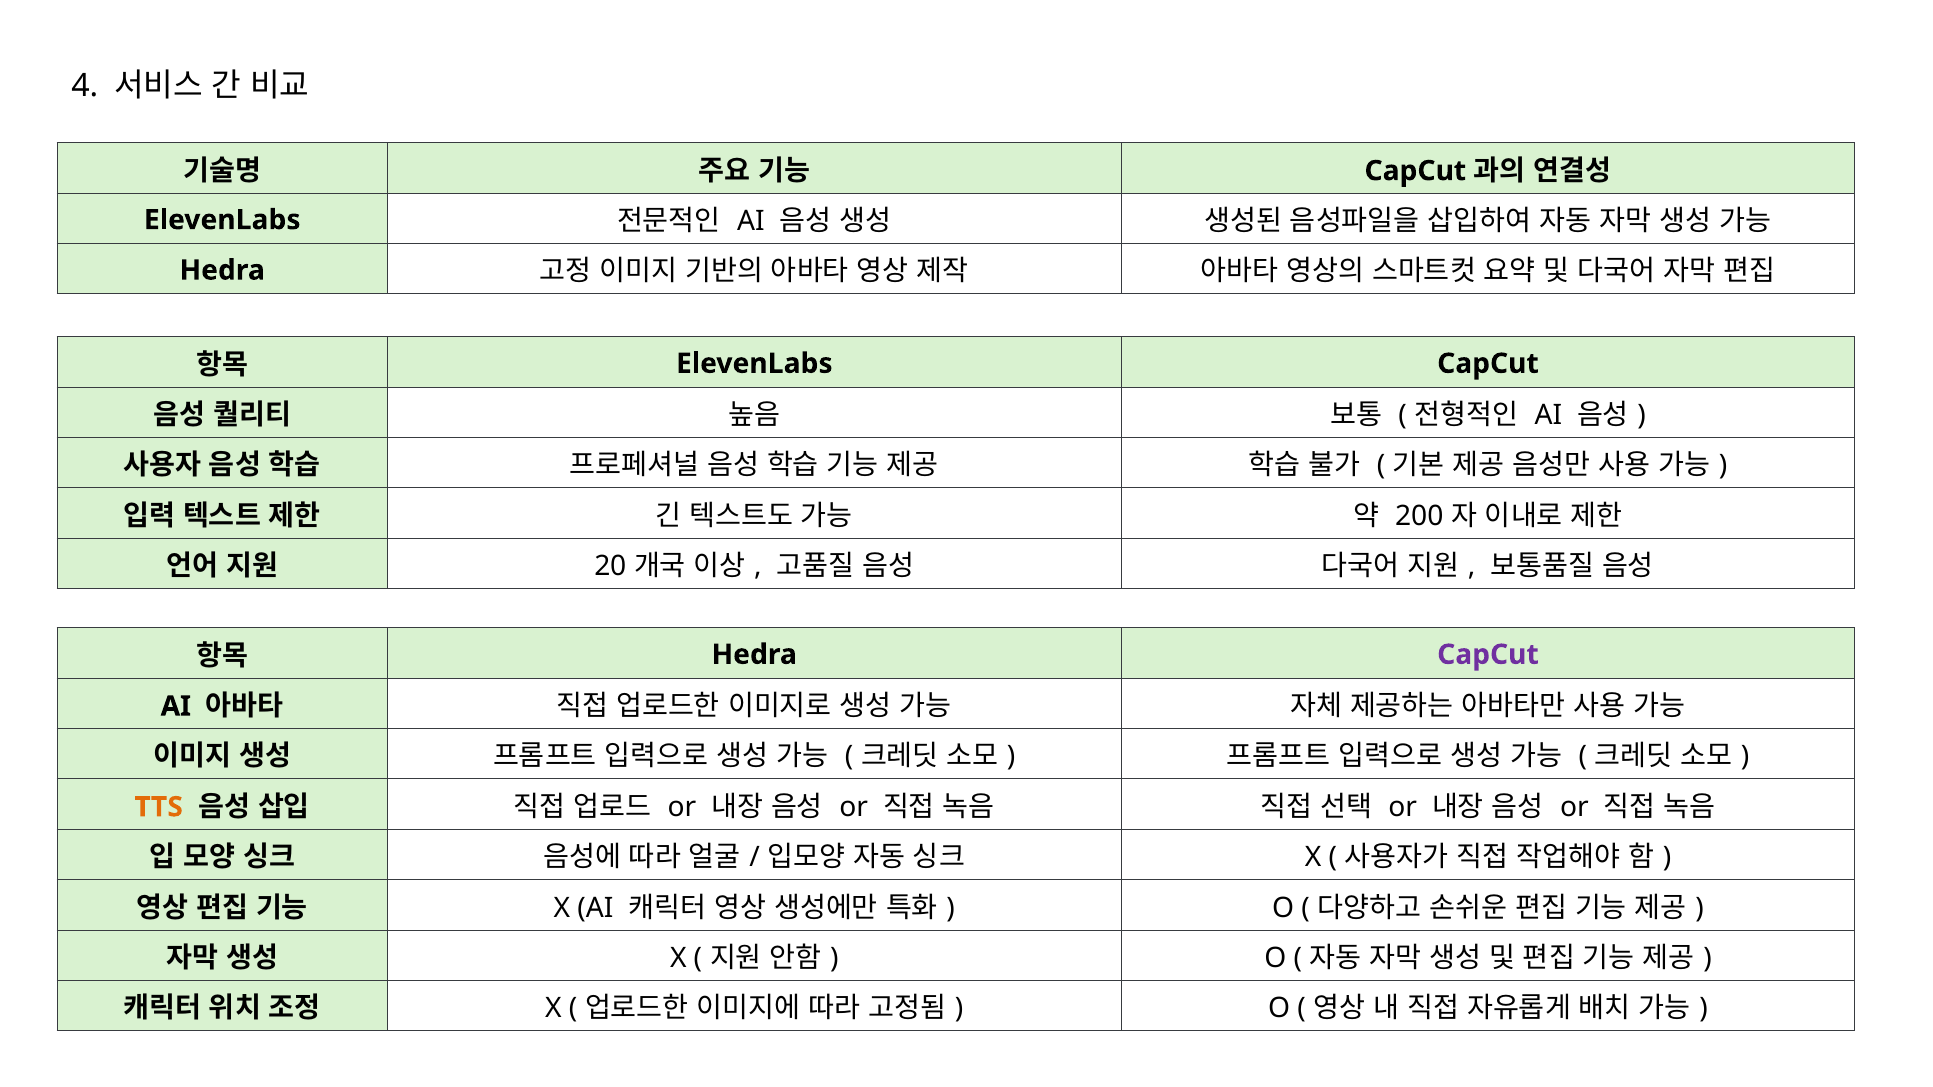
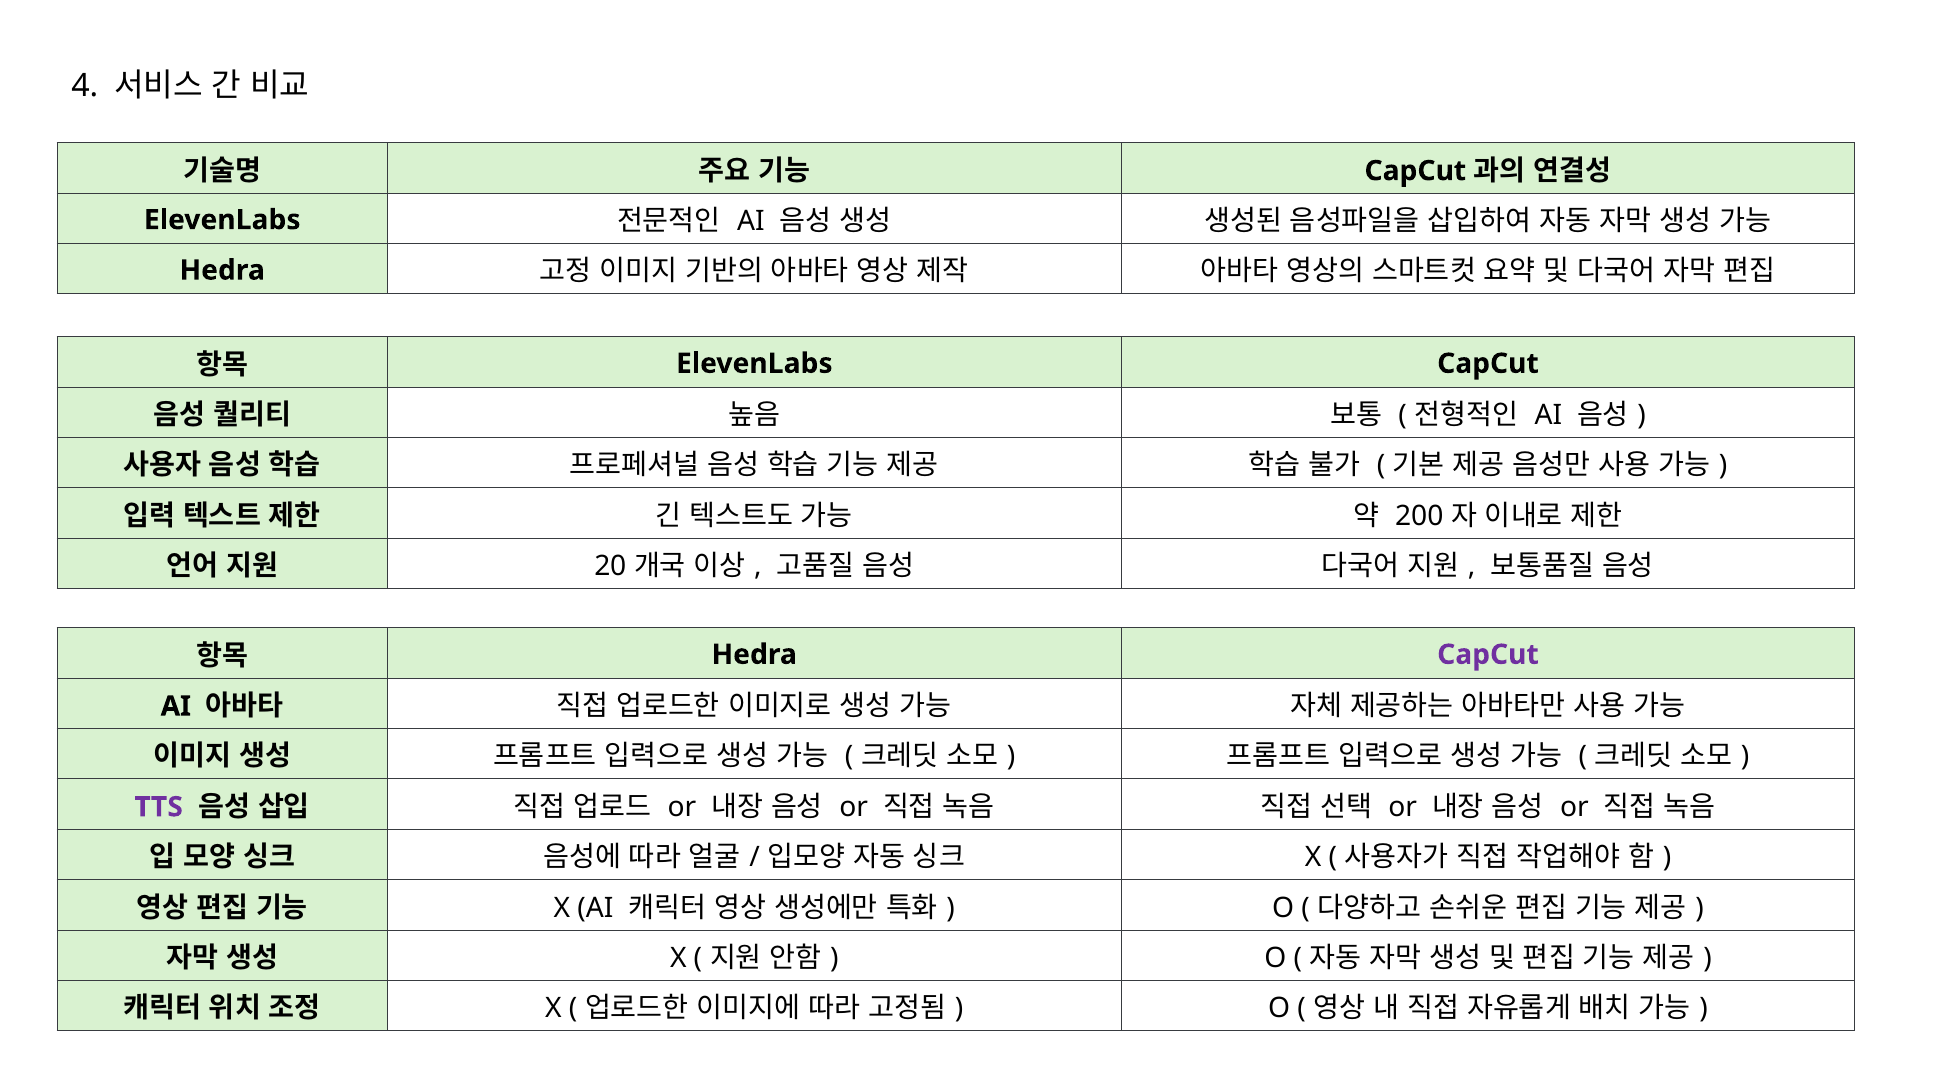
TTS colour: orange -> purple (159, 807)
